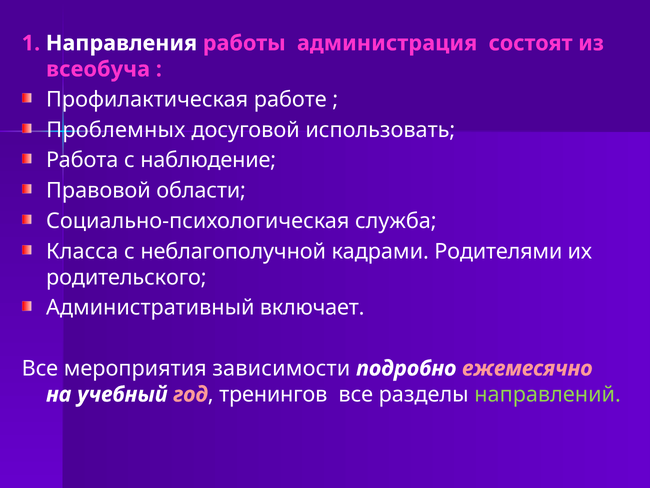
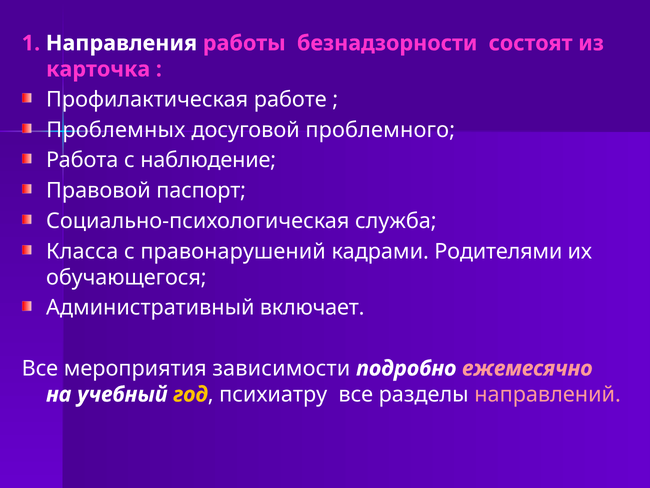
администрация: администрация -> безнадзорности (387, 43)
всеобуча: всеобуча -> карточка (98, 69)
использовать: использовать -> проблемного (380, 130)
области: области -> паспорт (201, 190)
неблагополучной: неблагополучной -> правонарушений (233, 251)
родительского: родительского -> обучающегося (126, 277)
год colour: pink -> yellow (191, 394)
тренингов: тренингов -> психиатру (273, 394)
направлений colour: light green -> pink (548, 394)
